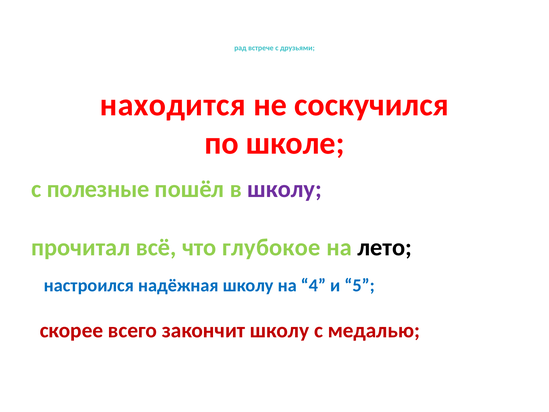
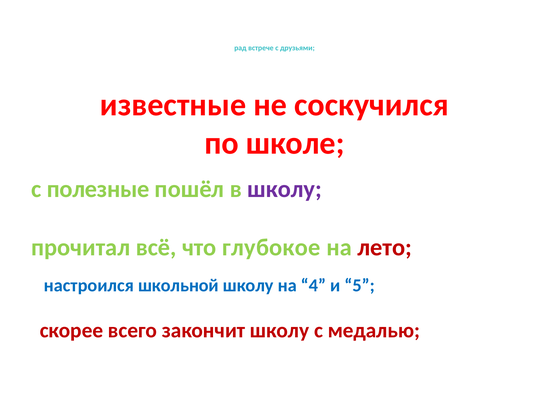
находится: находится -> известные (173, 105)
лето colour: black -> red (385, 247)
надёжная: надёжная -> школьной (178, 285)
